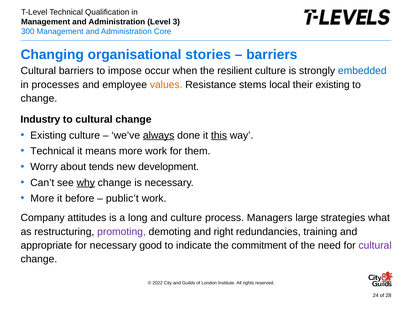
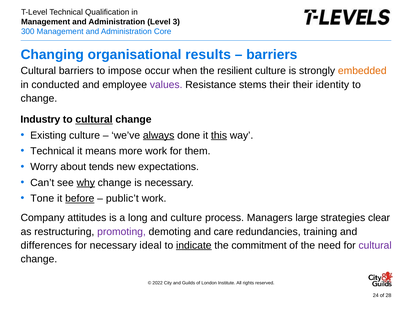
stories: stories -> results (208, 55)
embedded colour: blue -> orange (362, 71)
processes: processes -> conducted (55, 85)
values colour: orange -> purple (166, 85)
stems local: local -> their (280, 85)
their existing: existing -> identity (332, 85)
cultural underline: none -> present (94, 119)
development: development -> expectations (169, 167)
More: More -> Tone (42, 198)
before underline: none -> present (80, 198)
what: what -> clear (379, 218)
right: right -> care (224, 232)
appropriate: appropriate -> differences (46, 245)
good: good -> ideal (151, 245)
indicate underline: none -> present (194, 245)
